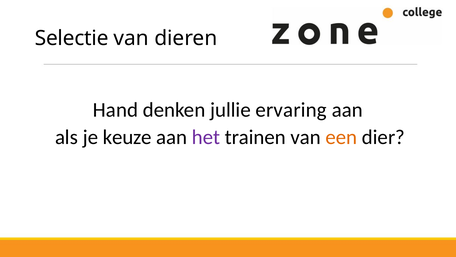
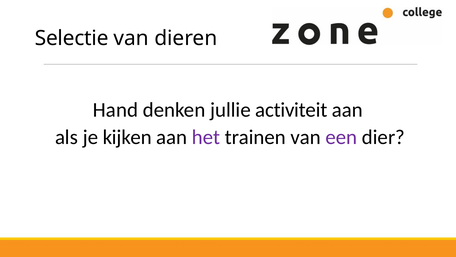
ervaring: ervaring -> activiteit (291, 110)
keuze: keuze -> kijken (127, 137)
een colour: orange -> purple (341, 137)
